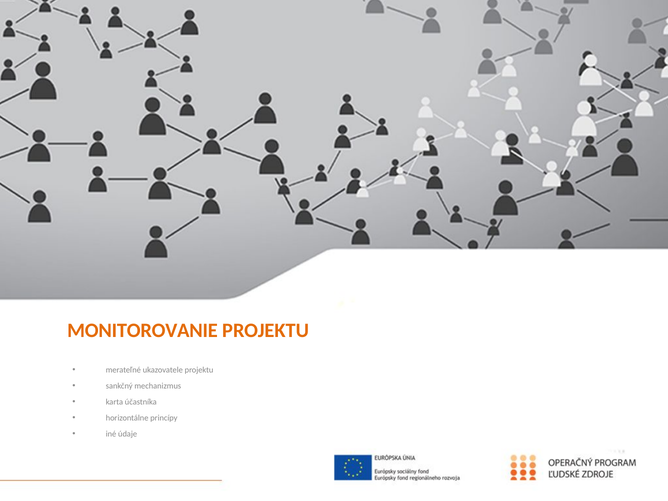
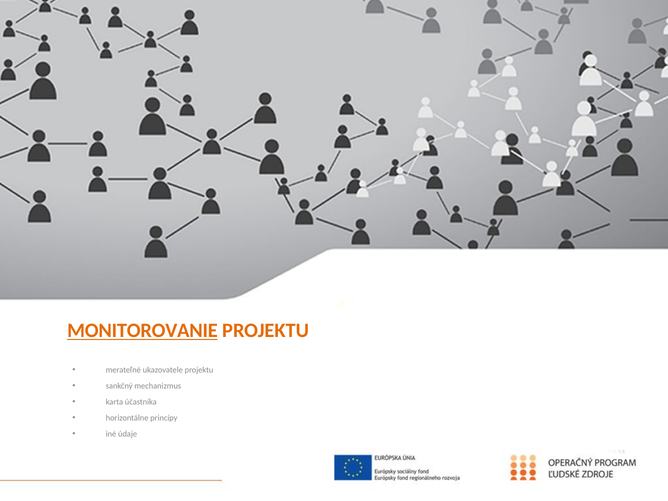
MONITOROVANIE underline: none -> present (142, 331)
